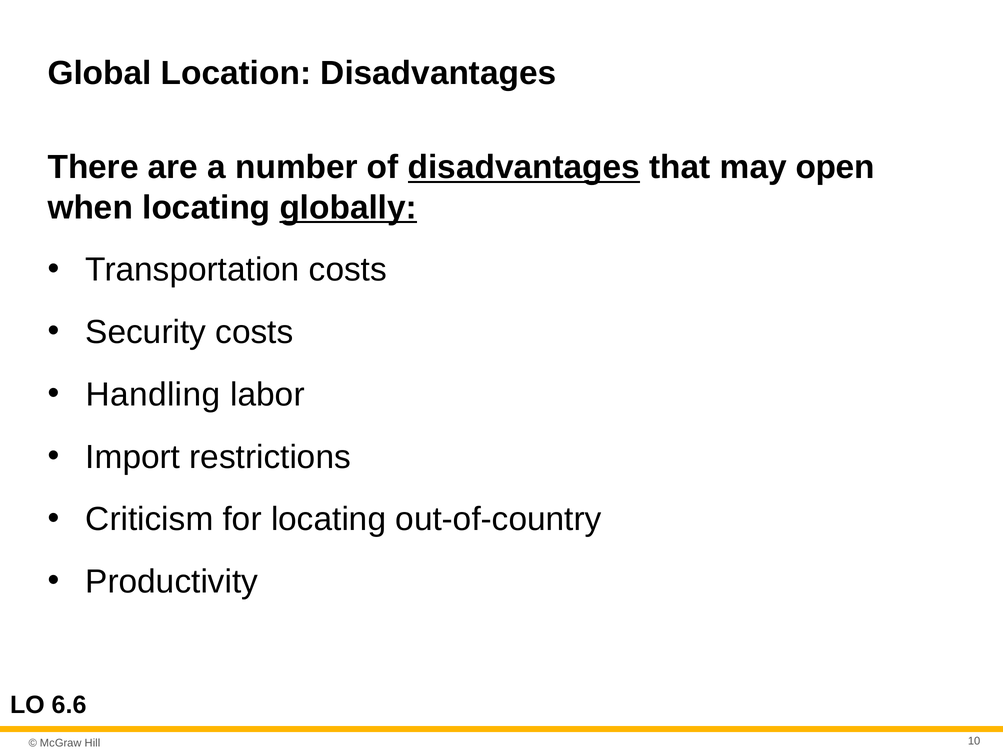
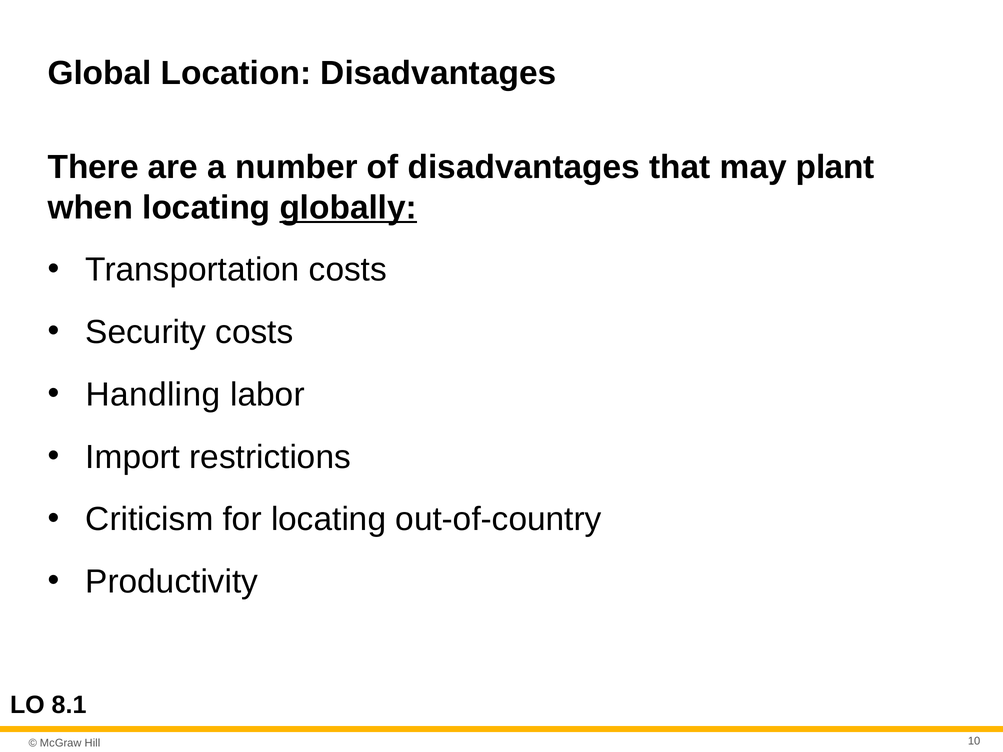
disadvantages underline: present -> none (524, 167)
open: open -> plant (835, 167)
6.6: 6.6 -> 8.1 (69, 705)
